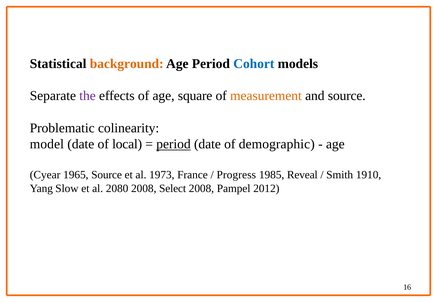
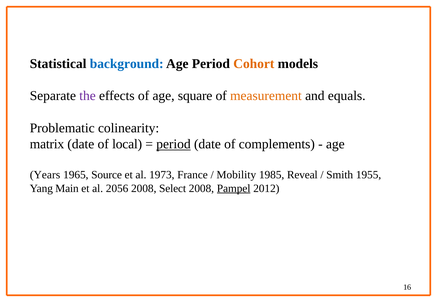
background colour: orange -> blue (127, 64)
Cohort colour: blue -> orange (254, 64)
and source: source -> equals (347, 96)
model: model -> matrix (47, 144)
demographic: demographic -> complements (277, 144)
Cyear: Cyear -> Years (45, 175)
Progress: Progress -> Mobility (236, 175)
1910: 1910 -> 1955 (369, 175)
Slow: Slow -> Main (67, 189)
2080: 2080 -> 2056 (117, 189)
Pampel underline: none -> present (234, 189)
